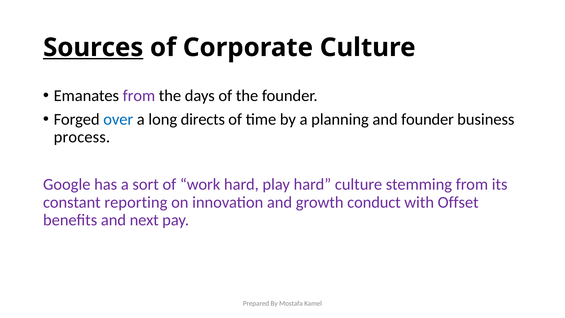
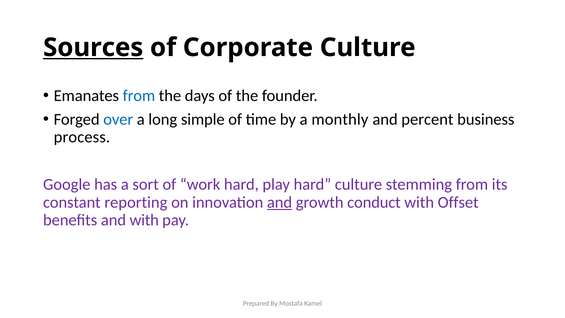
from colour: purple -> blue (139, 96)
directs: directs -> simple (203, 119)
planning: planning -> monthly (340, 119)
and founder: founder -> percent (427, 119)
and underline: none -> present (280, 202)
and next: next -> with (144, 220)
